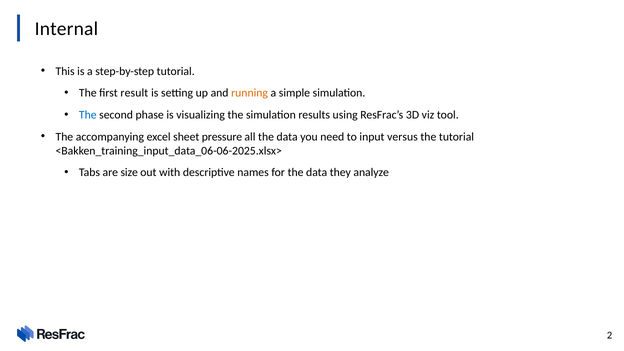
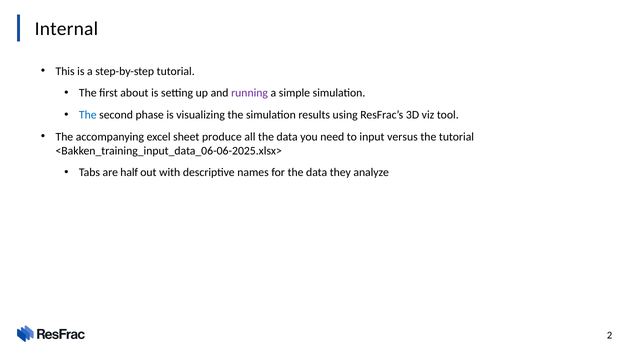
result: result -> about (134, 93)
running colour: orange -> purple (250, 93)
pressure: pressure -> produce (222, 137)
size: size -> half (129, 173)
